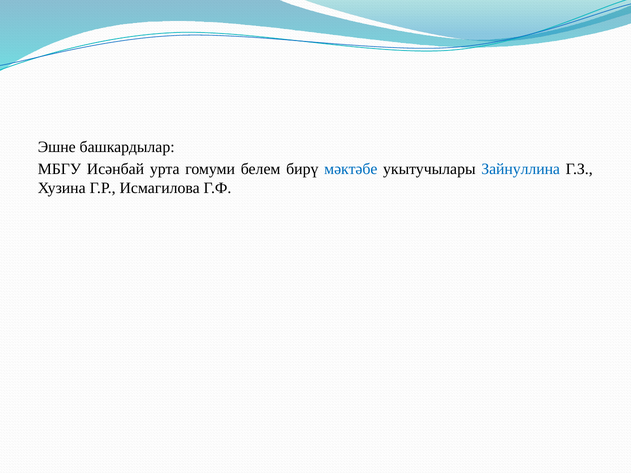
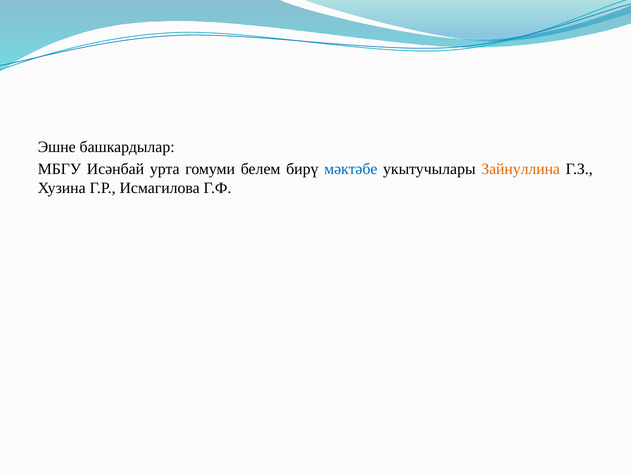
Зайнуллина colour: blue -> orange (521, 169)
